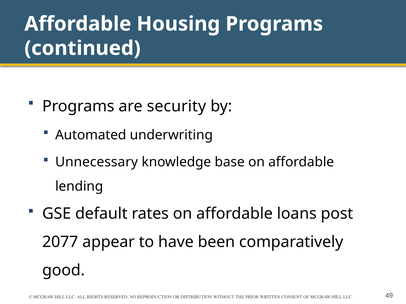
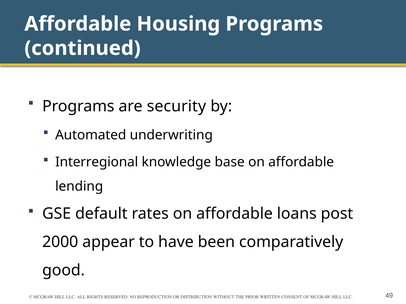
Unnecessary: Unnecessary -> Interregional (97, 162)
2077: 2077 -> 2000 (60, 242)
